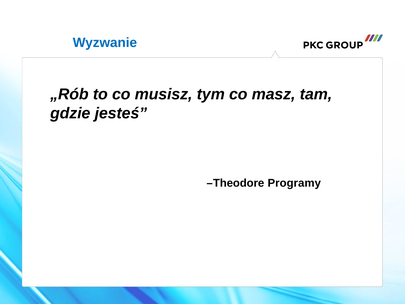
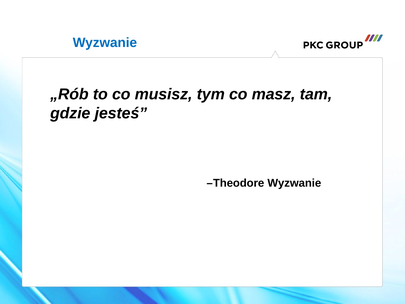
Theodore Programy: Programy -> Wyzwanie (294, 183)
